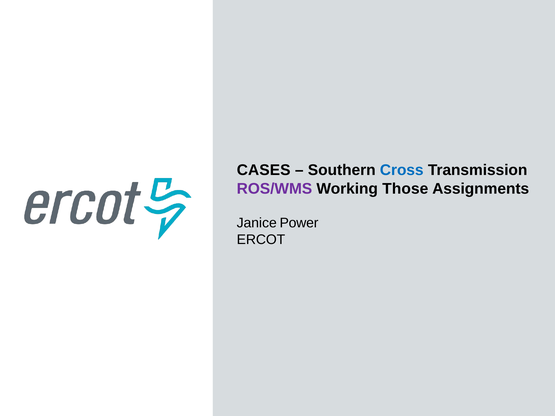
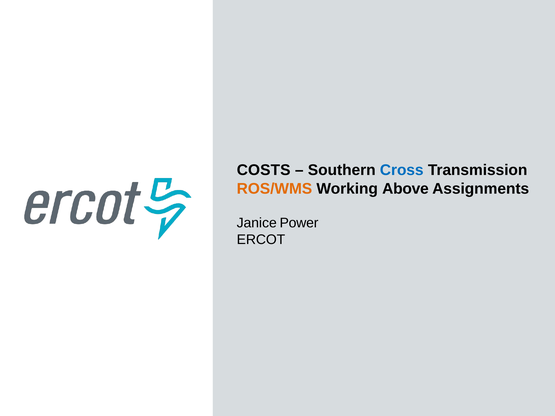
CASES: CASES -> COSTS (264, 170)
ROS/WMS colour: purple -> orange (274, 189)
Those: Those -> Above (405, 189)
